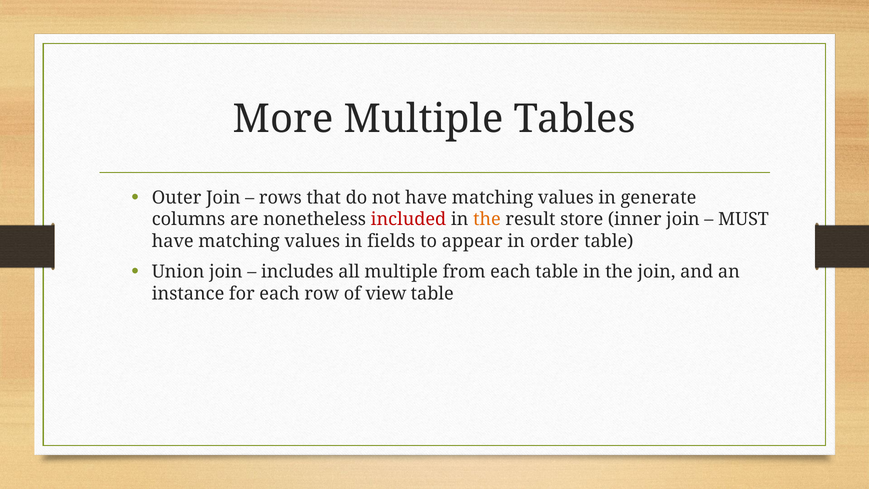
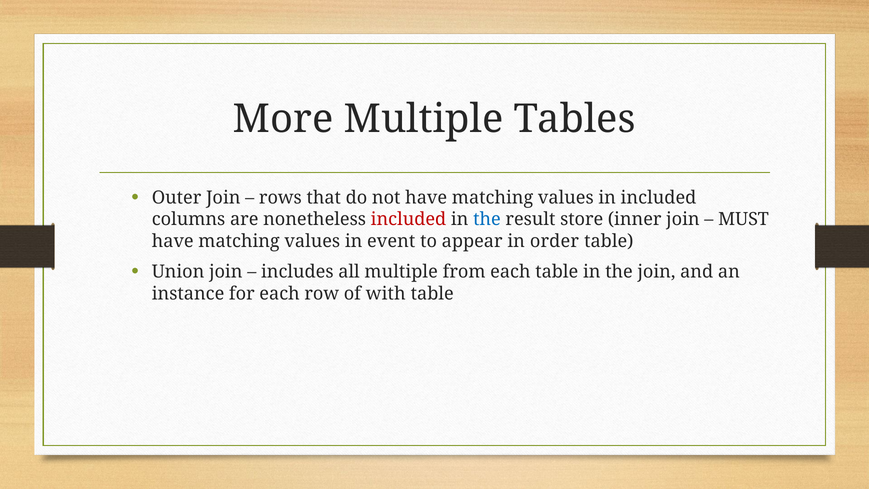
in generate: generate -> included (658, 198)
the colour: orange -> blue (487, 219)
fields: fields -> event (391, 241)
view: view -> with (386, 294)
